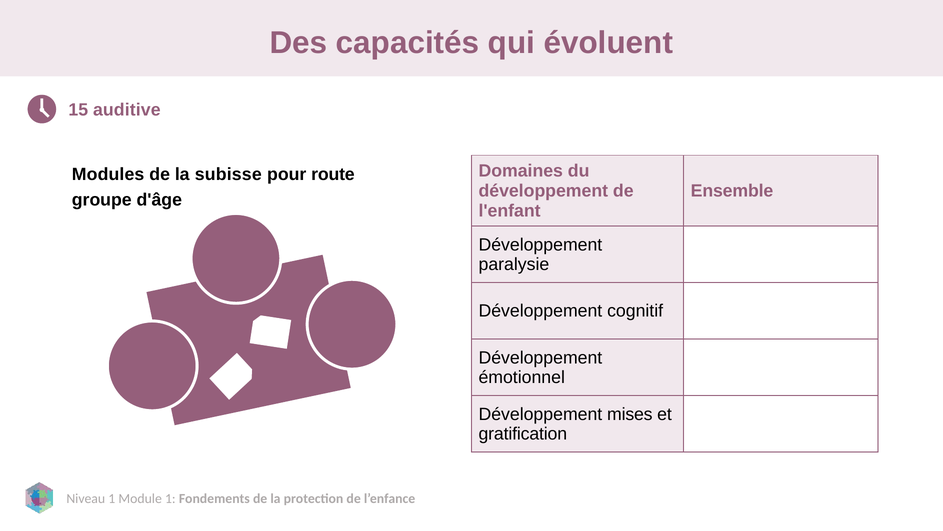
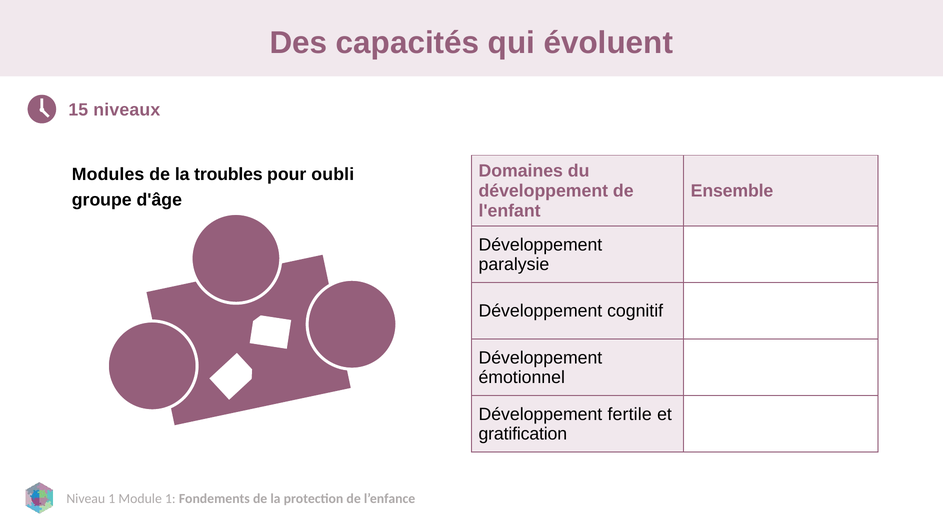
auditive: auditive -> niveaux (127, 110)
subisse: subisse -> troubles (228, 174)
route: route -> oubli (333, 174)
mises: mises -> fertile (630, 414)
